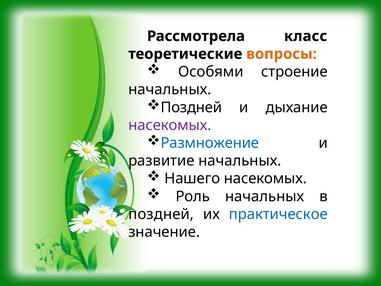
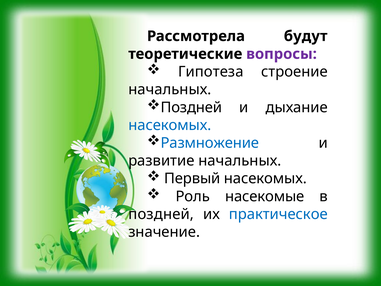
класс: класс -> будут (306, 36)
вопросы colour: orange -> purple (281, 54)
Особями: Особями -> Гипотеза (211, 72)
насекомых colour: purple -> blue (170, 125)
Нашего: Нашего -> Первый (192, 178)
Роль начальных: начальных -> насекомые (265, 196)
